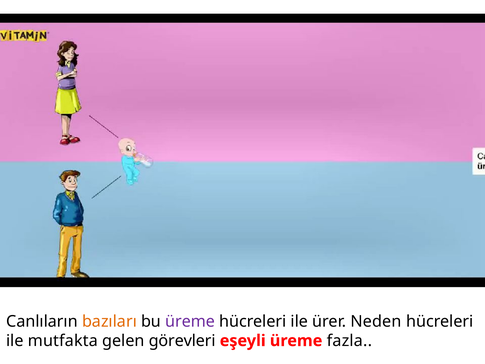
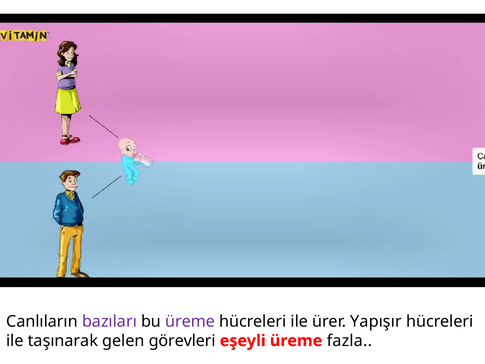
bazıları colour: orange -> purple (109, 321)
Neden: Neden -> Yapışır (376, 321)
mutfakta: mutfakta -> taşınarak (63, 341)
